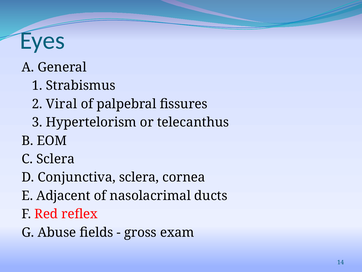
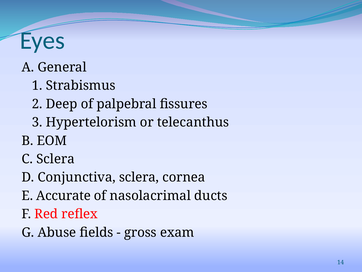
Viral: Viral -> Deep (62, 104)
Adjacent: Adjacent -> Accurate (63, 195)
